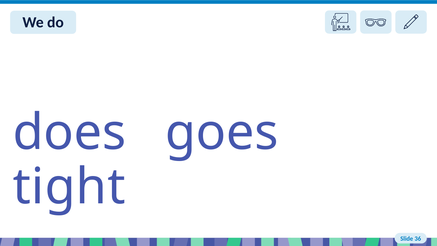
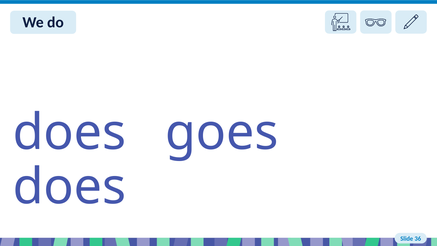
tight: tight -> does (69, 187)
